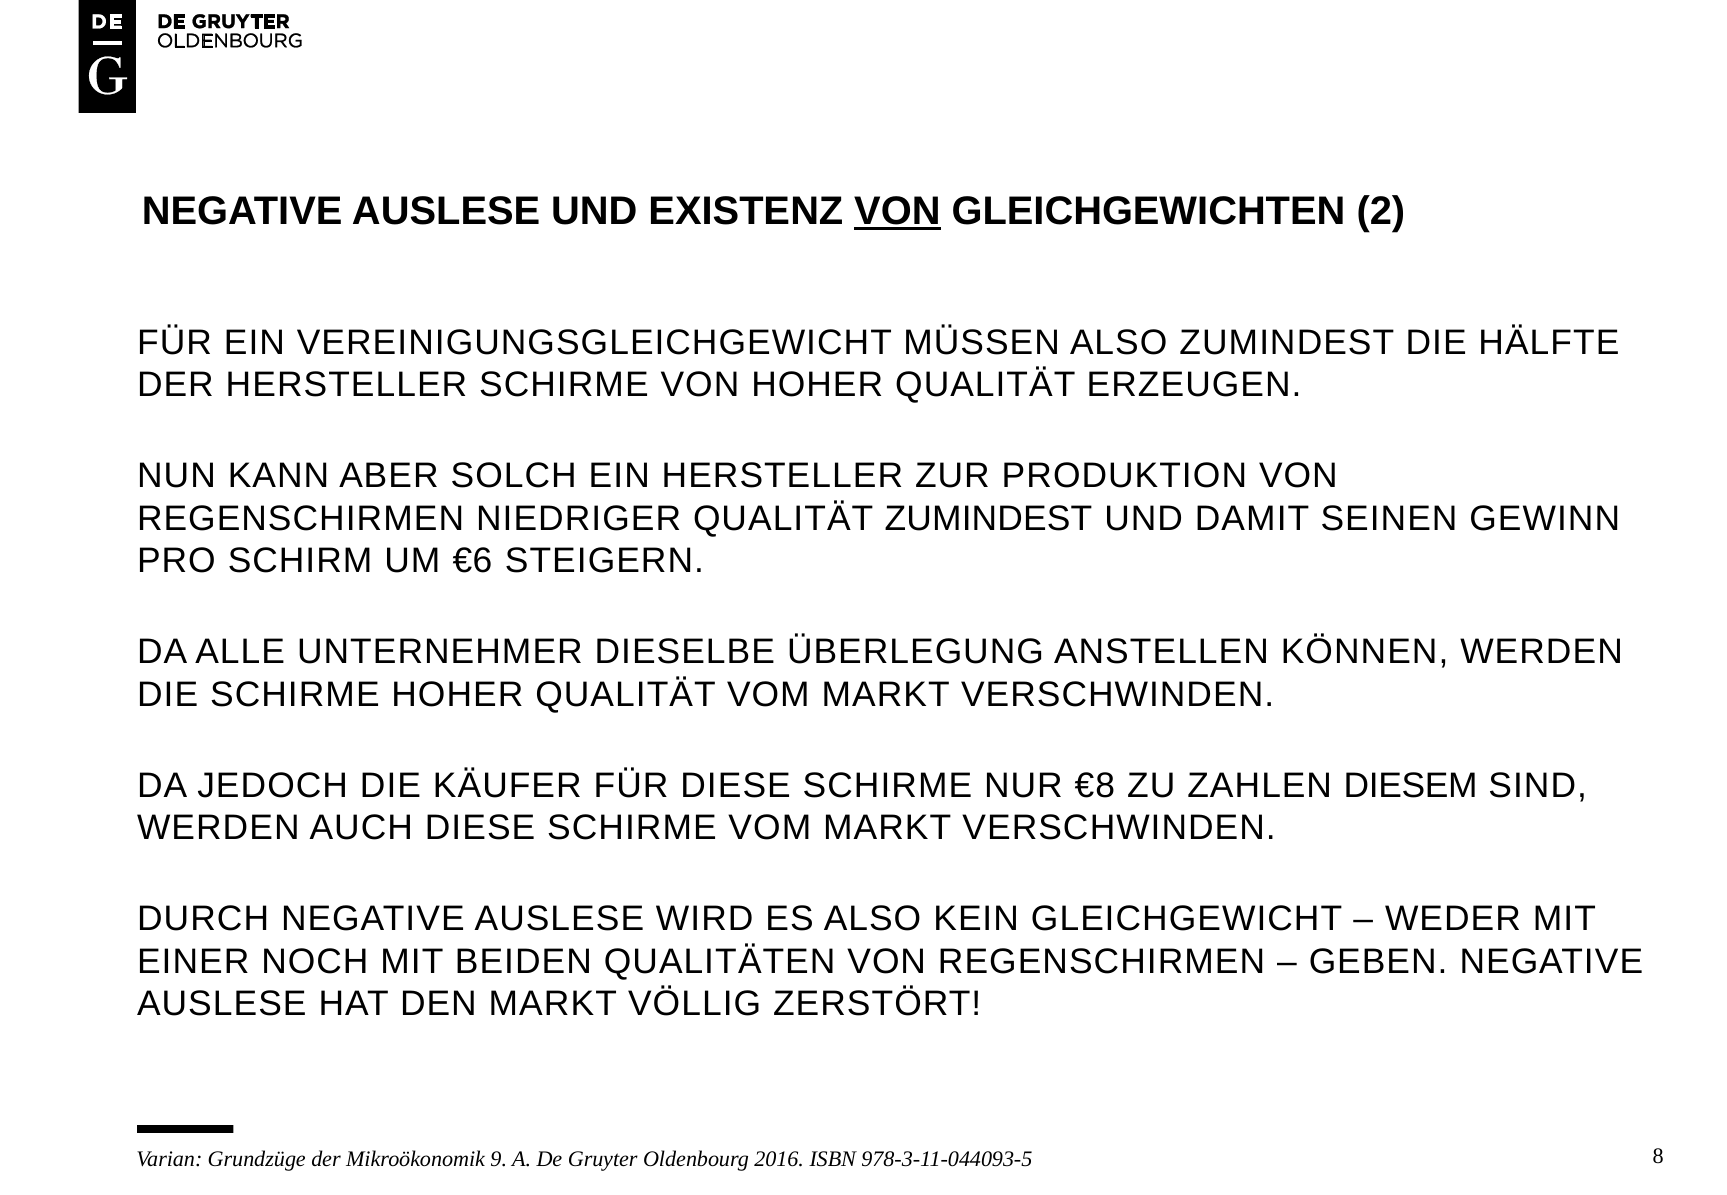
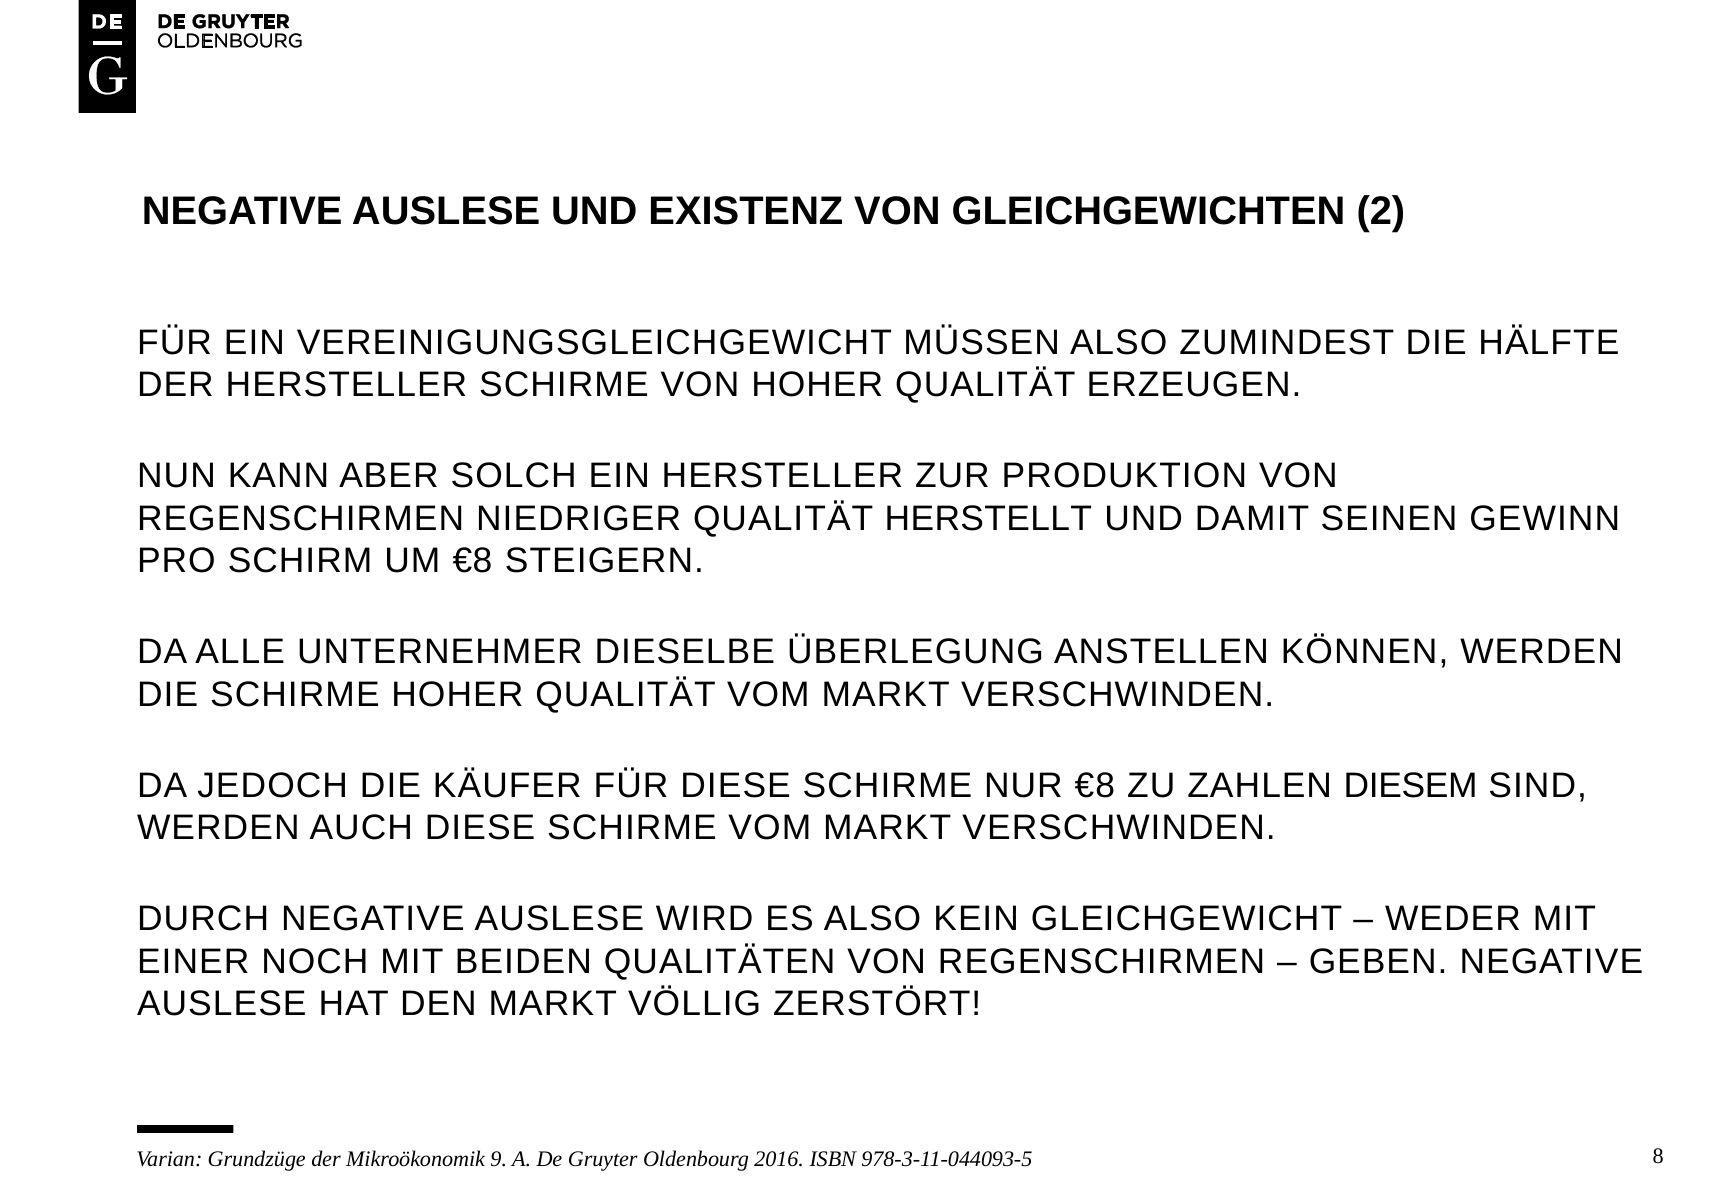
VON underline: present -> none (897, 212)
QUALITÄT ZUMINDEST: ZUMINDEST -> HERSTELLT (988, 519)
UM €6: €6 -> €8 (473, 561)
